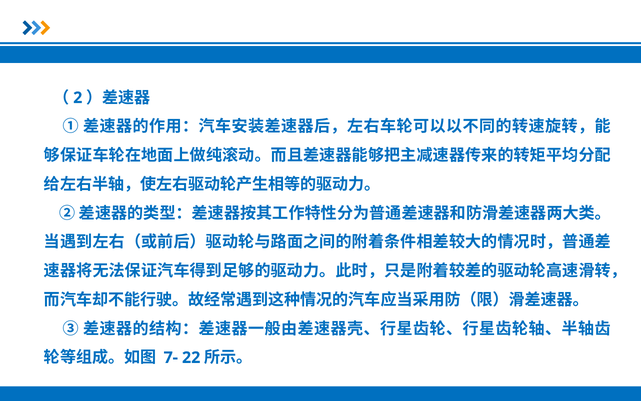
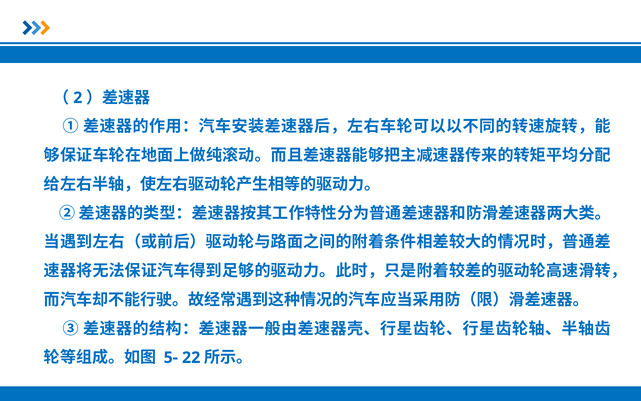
7-: 7- -> 5- (171, 357)
